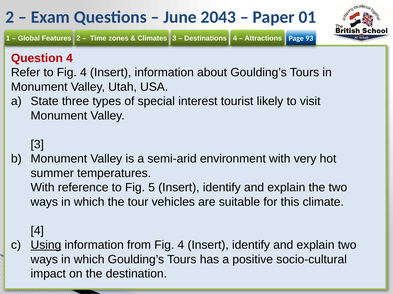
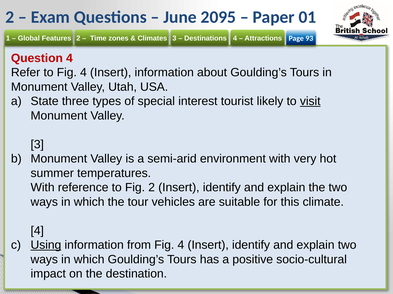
2043: 2043 -> 2095 (218, 17)
visit underline: none -> present (310, 102)
Fig 5: 5 -> 2 (152, 188)
